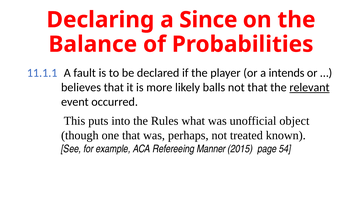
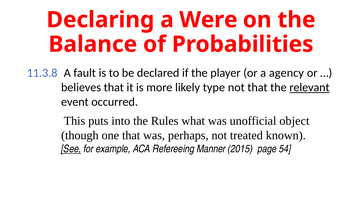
Since: Since -> Were (208, 20)
11.1.1: 11.1.1 -> 11.3.8 (42, 73)
intends: intends -> agency (286, 73)
balls: balls -> type (214, 87)
See underline: none -> present (71, 149)
